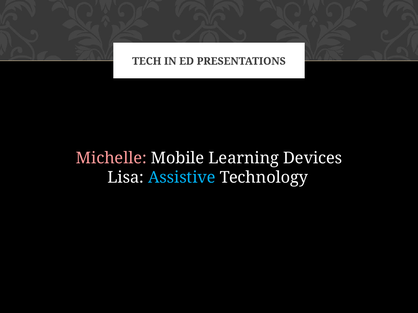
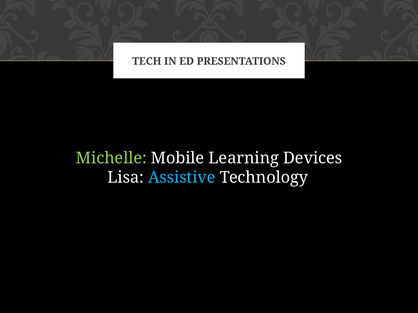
Michelle colour: pink -> light green (111, 158)
